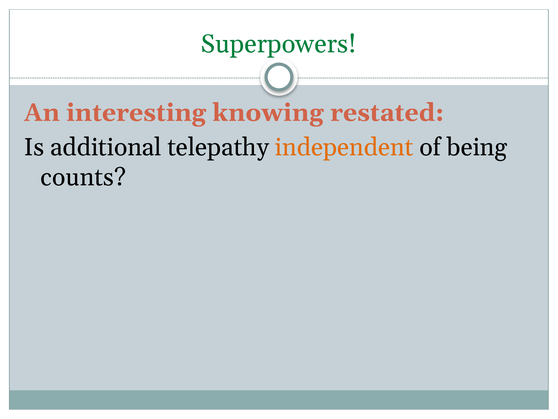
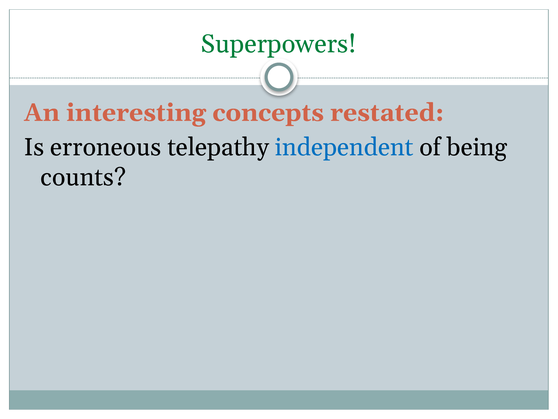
knowing: knowing -> concepts (268, 113)
additional: additional -> erroneous (106, 147)
independent colour: orange -> blue (344, 147)
